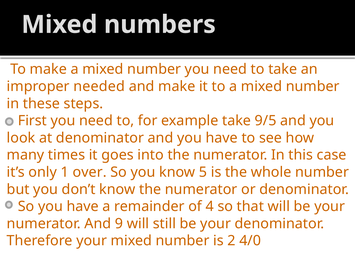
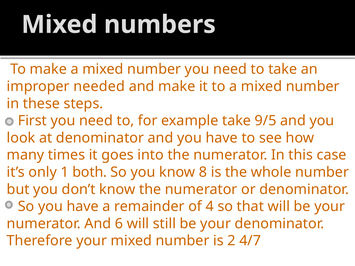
over: over -> both (90, 172)
5: 5 -> 8 (203, 172)
9: 9 -> 6 (119, 224)
4/0: 4/0 -> 4/7 (250, 241)
